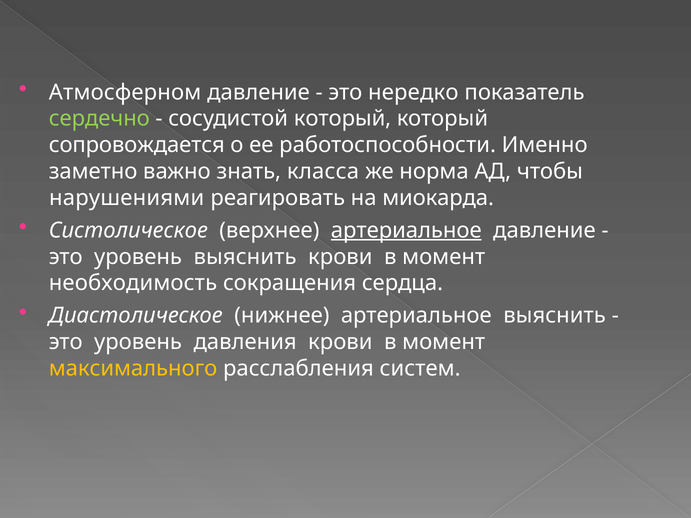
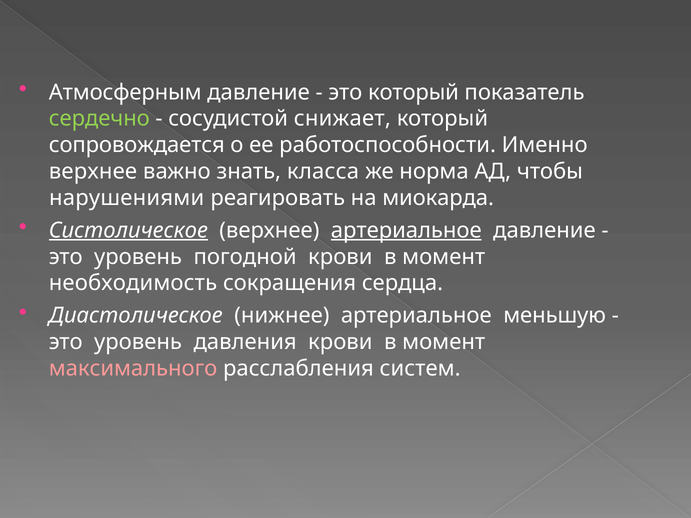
Атмосферном: Атмосферном -> Атмосферным (125, 92)
это нередко: нередко -> который (413, 92)
сосудистой который: который -> снижает (342, 119)
заметно: заметно -> верхнее (93, 172)
Систолическое underline: none -> present (128, 230)
уровень выяснить: выяснить -> погодной (245, 257)
артериальное выяснить: выяснить -> меньшую (555, 316)
максимального colour: yellow -> pink (133, 369)
